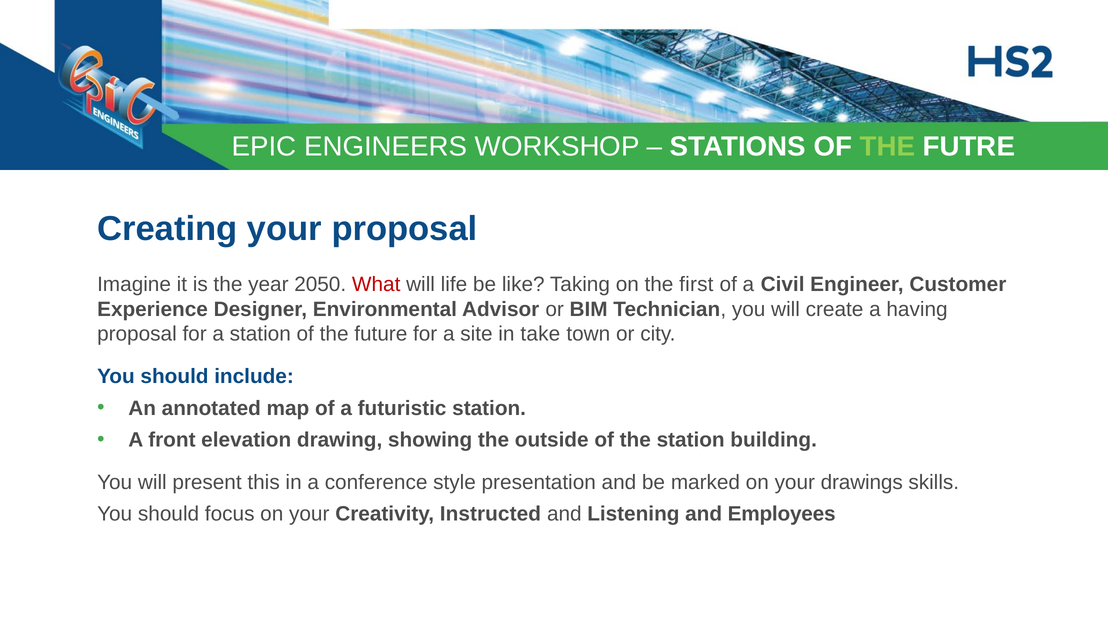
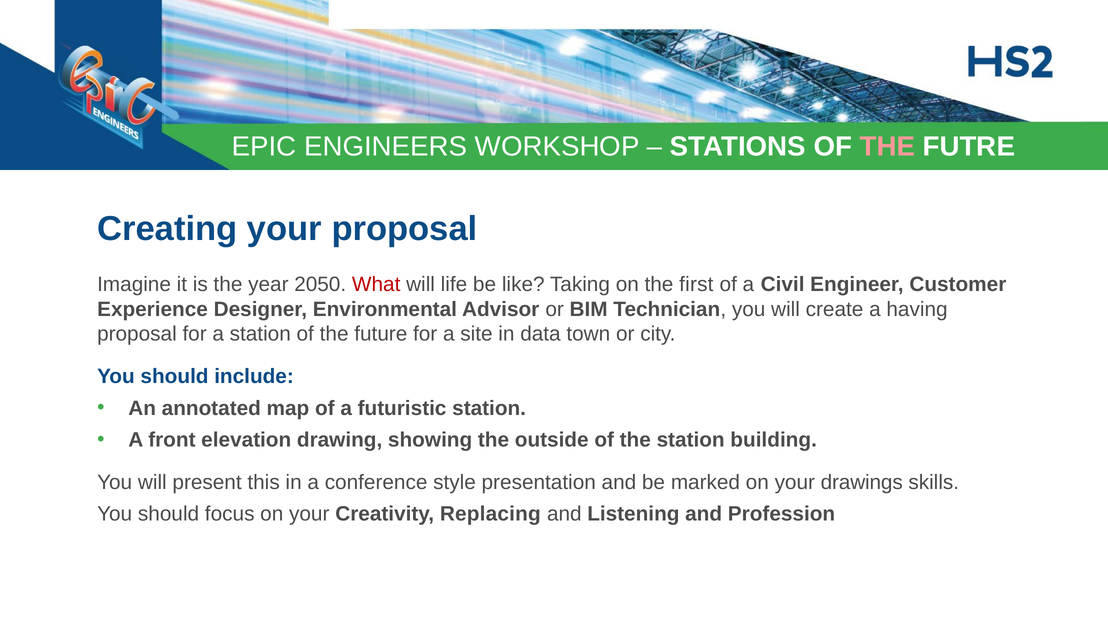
THE colour: light green -> pink (887, 147)
take: take -> data (540, 334)
Instructed: Instructed -> Replacing (490, 514)
Employees: Employees -> Profession (782, 514)
